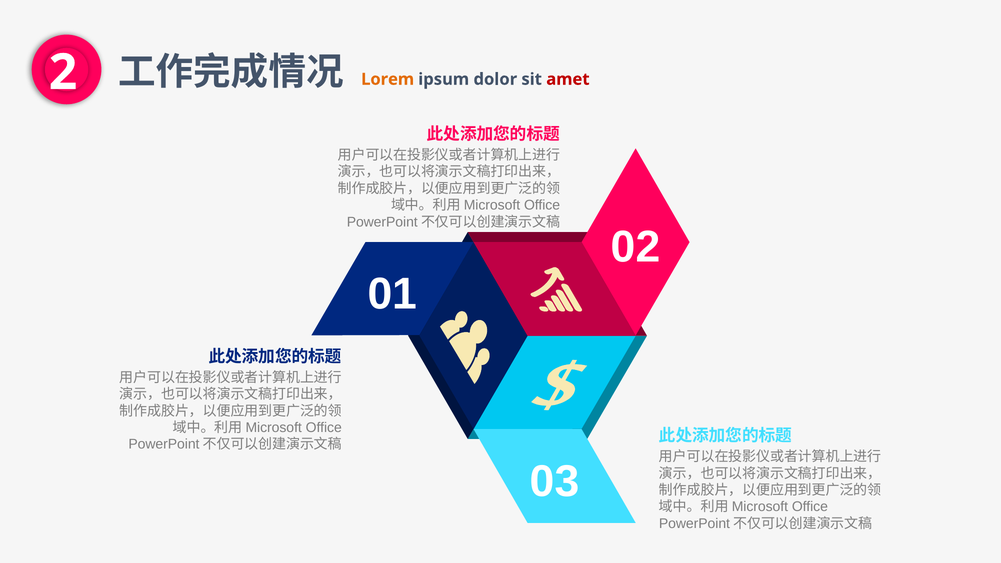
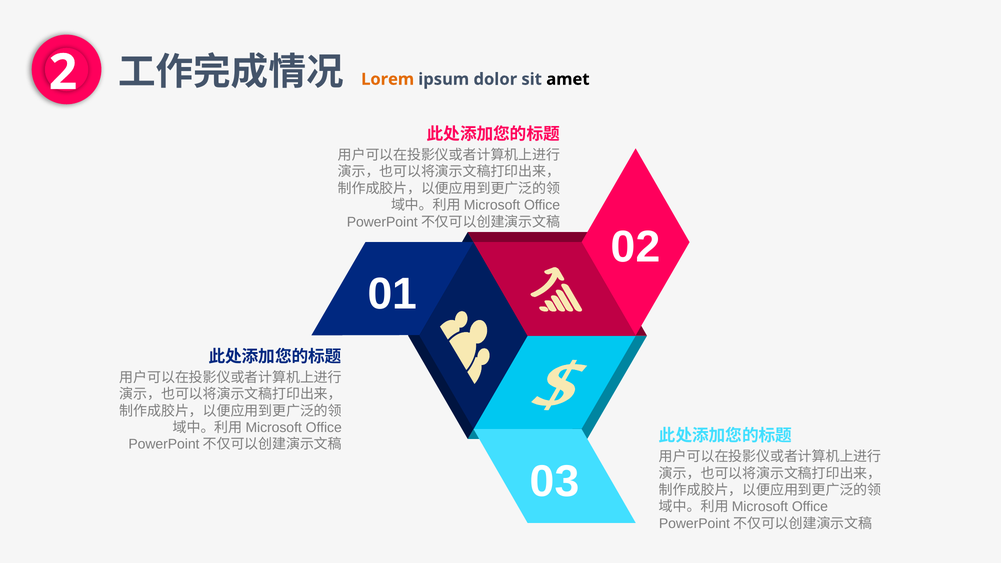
amet colour: red -> black (568, 79)
